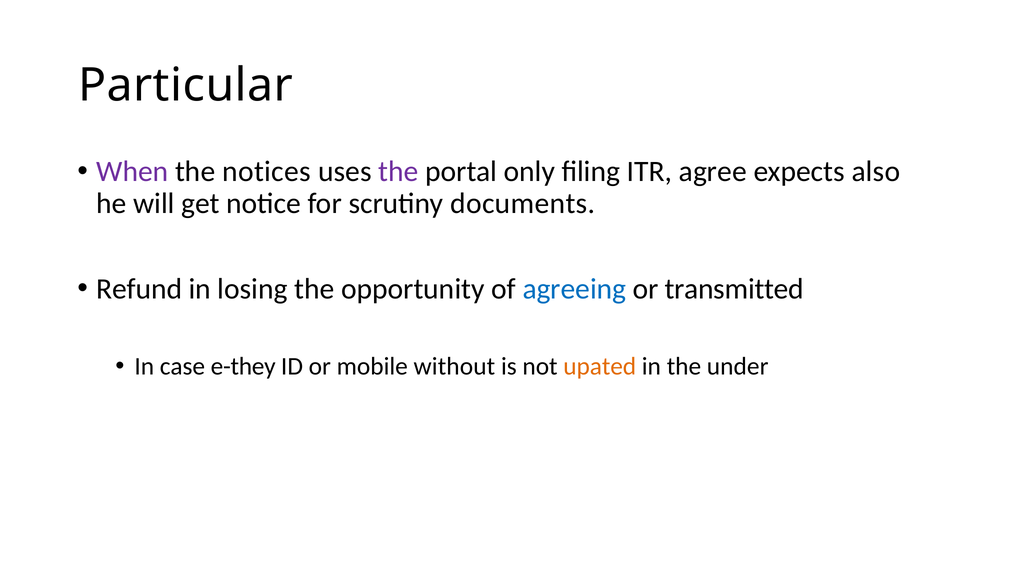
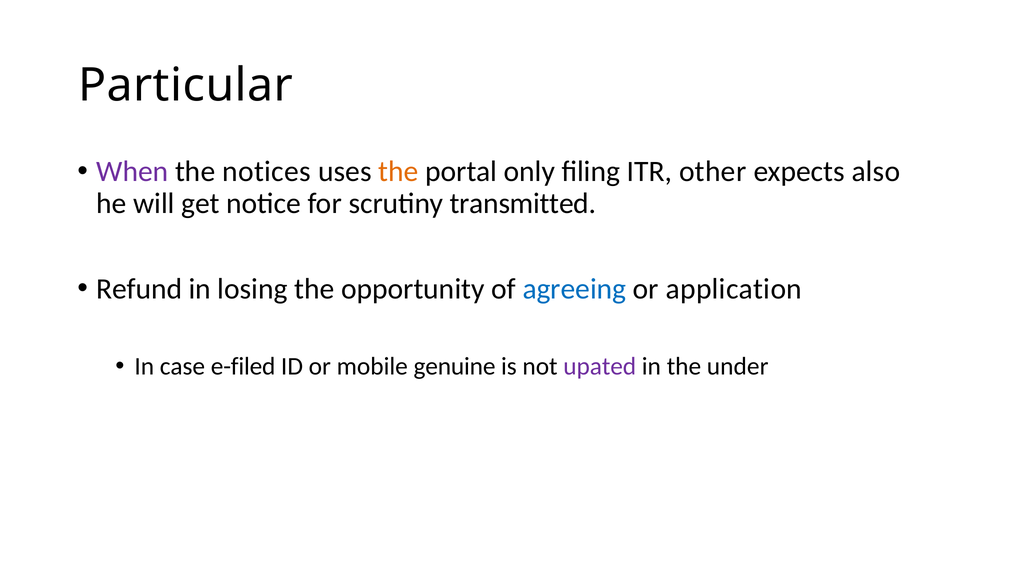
the colour: purple -> orange (398, 172)
agree: agree -> other (713, 172)
documents: documents -> transmitted (523, 204)
transmitted: transmitted -> application (734, 289)
e-they: e-they -> e-filed (243, 366)
without: without -> genuine (455, 366)
upated colour: orange -> purple (600, 366)
